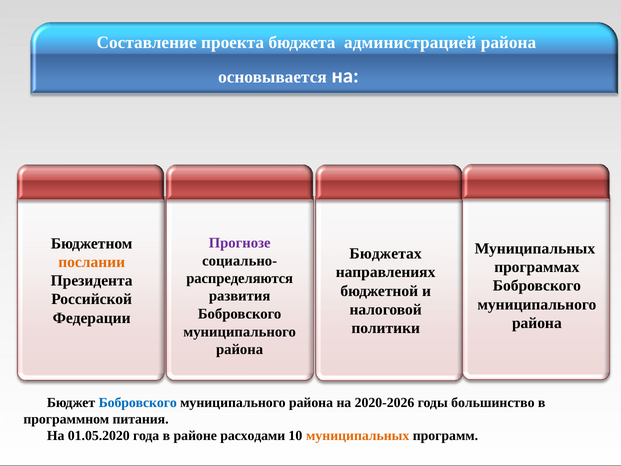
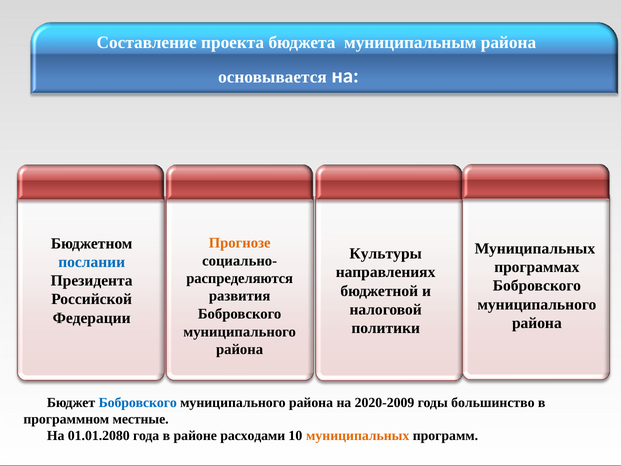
администрацией: администрацией -> муниципальным (410, 43)
Прогнозе colour: purple -> orange (240, 243)
Бюджетах: Бюджетах -> Культуры (386, 254)
послании colour: orange -> blue (92, 262)
2020-2026: 2020-2026 -> 2020-2009 (384, 403)
питания: питания -> местные (141, 419)
01.05.2020: 01.05.2020 -> 01.01.2080 (99, 436)
